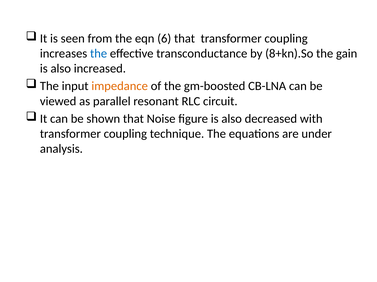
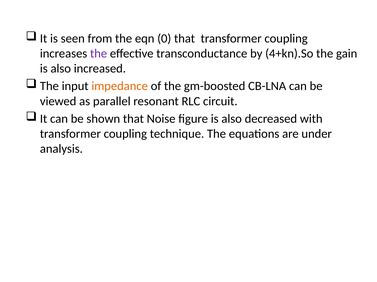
6: 6 -> 0 (164, 39)
the colour: blue -> purple (99, 54)
8+kn).So: 8+kn).So -> 4+kn).So (289, 54)
